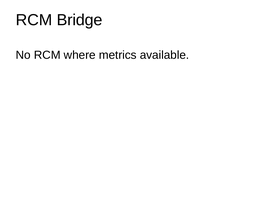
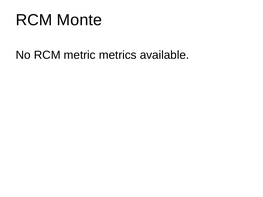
Bridge: Bridge -> Monte (79, 20)
where: where -> metric (80, 55)
